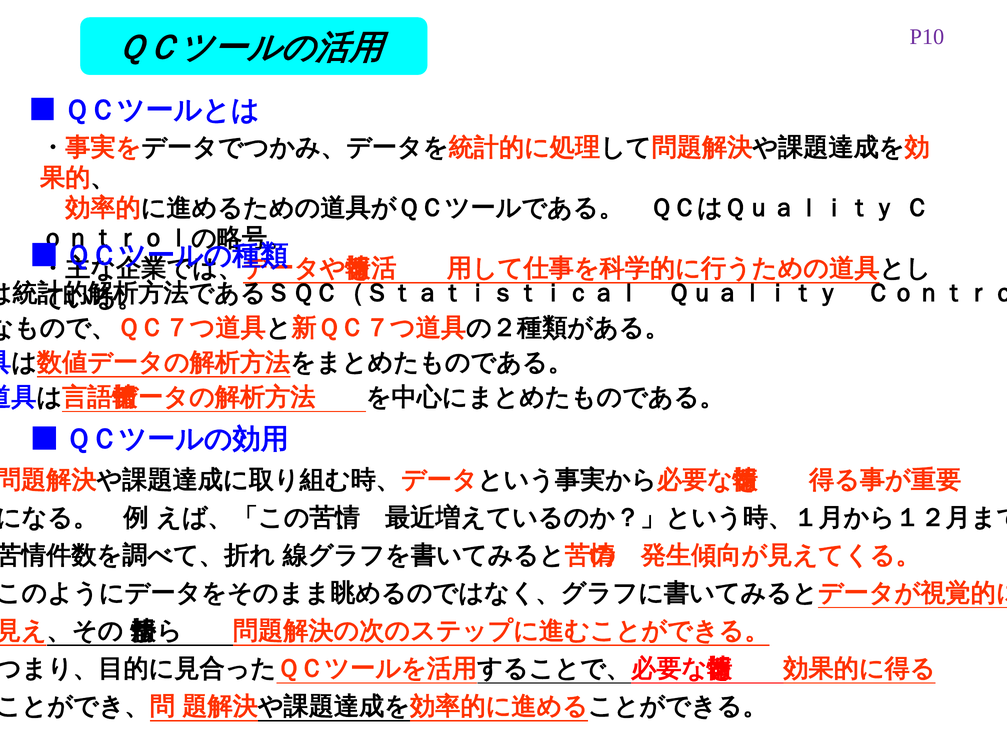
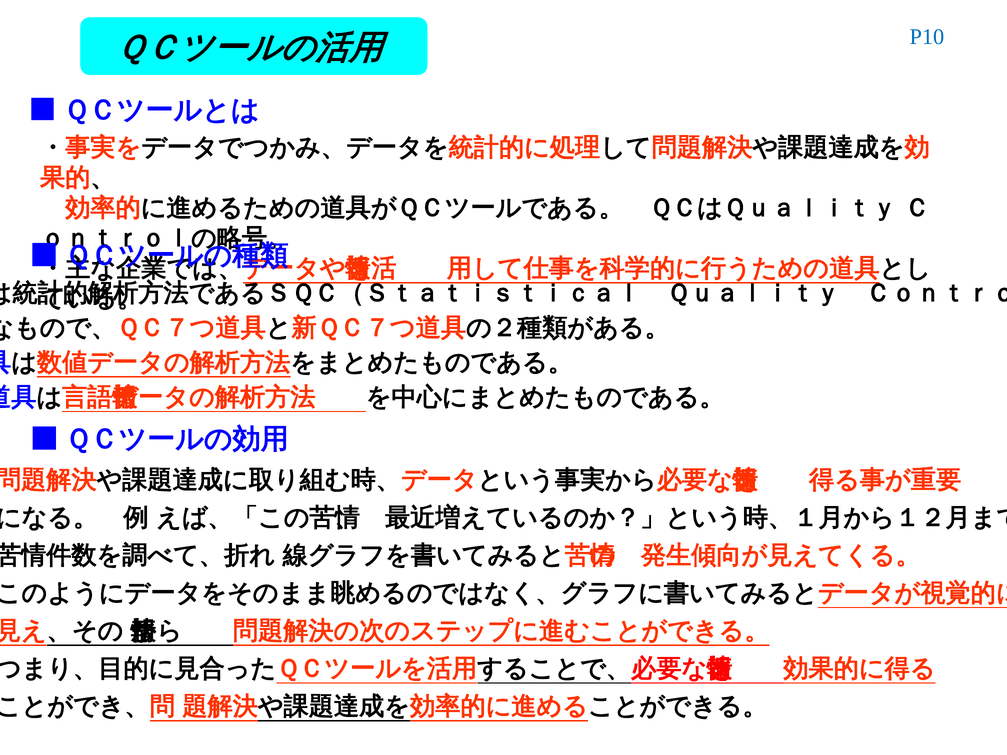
P10 colour: purple -> blue (927, 37)
